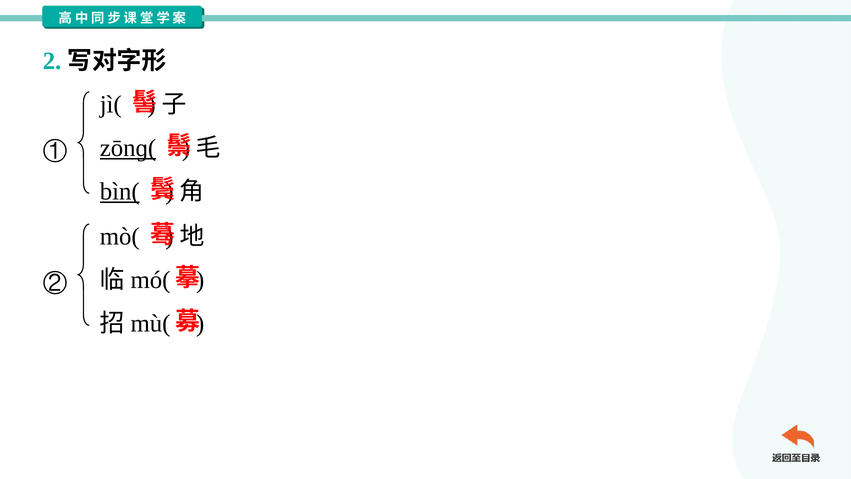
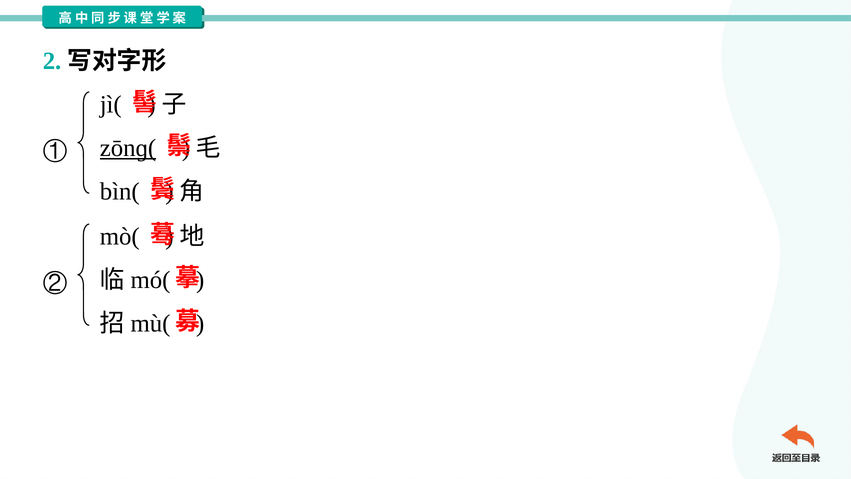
bìn( underline: present -> none (120, 191)
